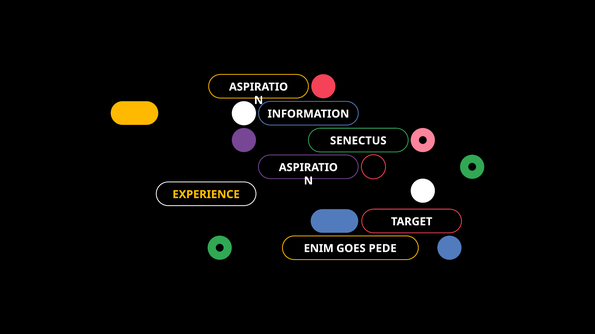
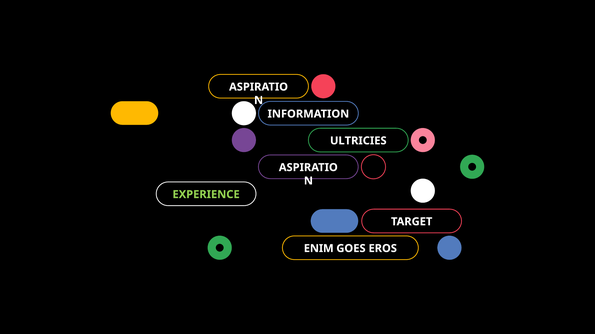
SENECTUS: SENECTUS -> ULTRICIES (358, 141)
EXPERIENCE colour: yellow -> light green (206, 195)
PEDE: PEDE -> EROS (383, 249)
